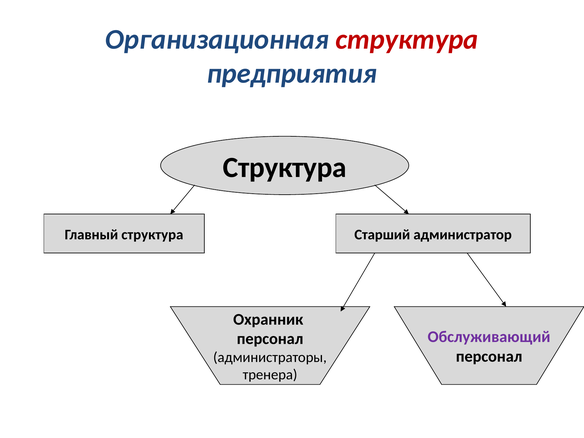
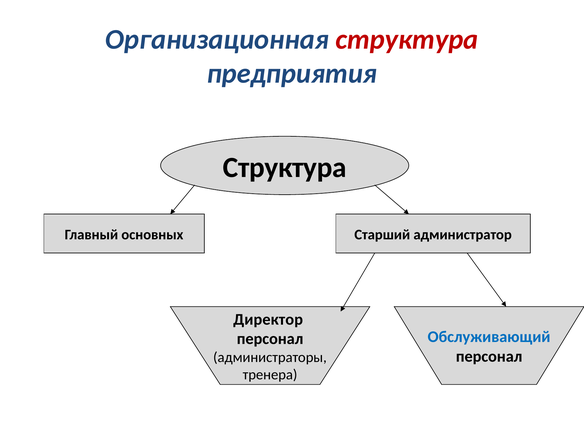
Главный структура: структура -> основных (152, 235)
Охранник: Охранник -> Директор (268, 319)
Обслуживающий colour: purple -> blue (489, 337)
